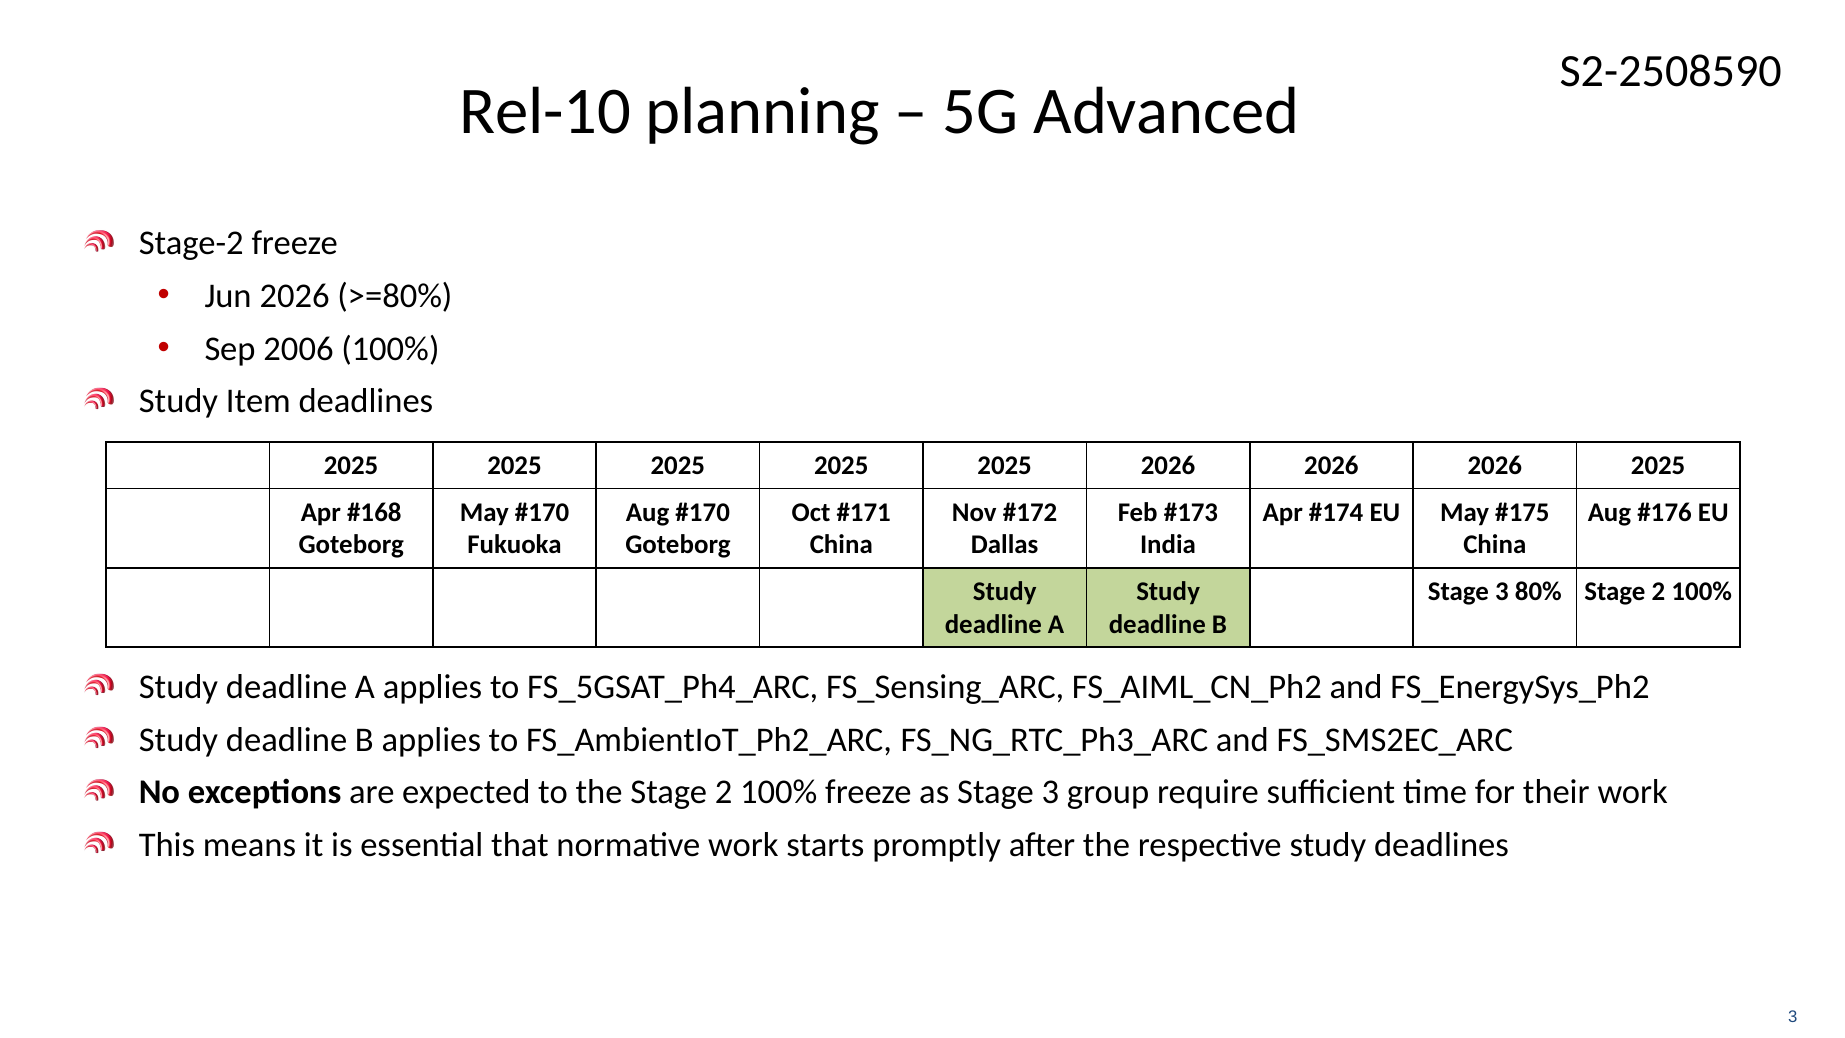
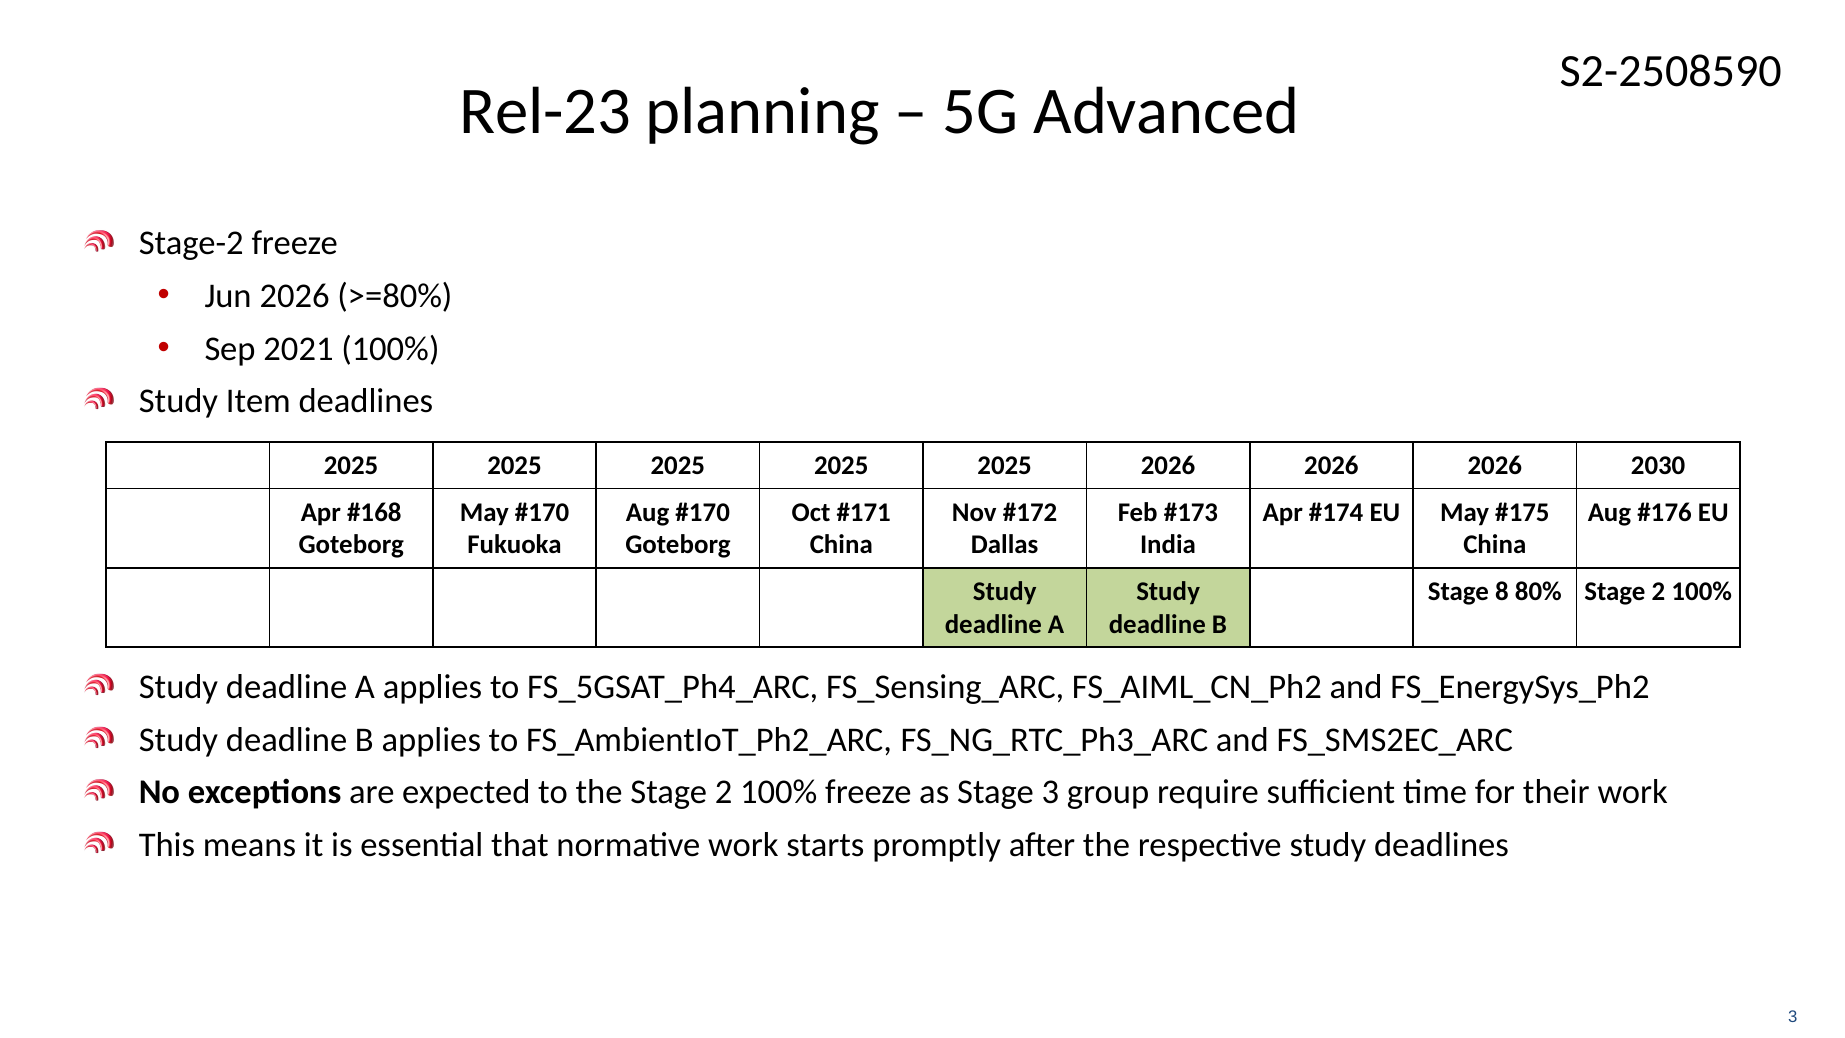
Rel-10: Rel-10 -> Rel-23 (545, 112)
2006: 2006 -> 2021 (299, 349)
2026 2025: 2025 -> 2030 (1658, 465)
3: 3 -> 8 (1502, 591)
